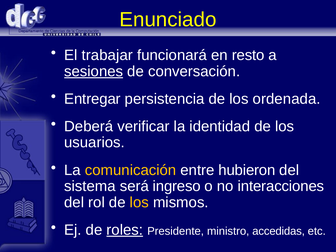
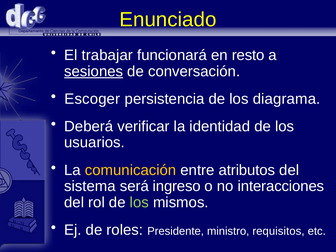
Entregar: Entregar -> Escoger (92, 99)
ordenada: ordenada -> diagrama (287, 99)
hubieron: hubieron -> atributos (247, 170)
los colour: yellow -> light green (139, 202)
roles underline: present -> none (125, 230)
accedidas: accedidas -> requisitos (278, 231)
